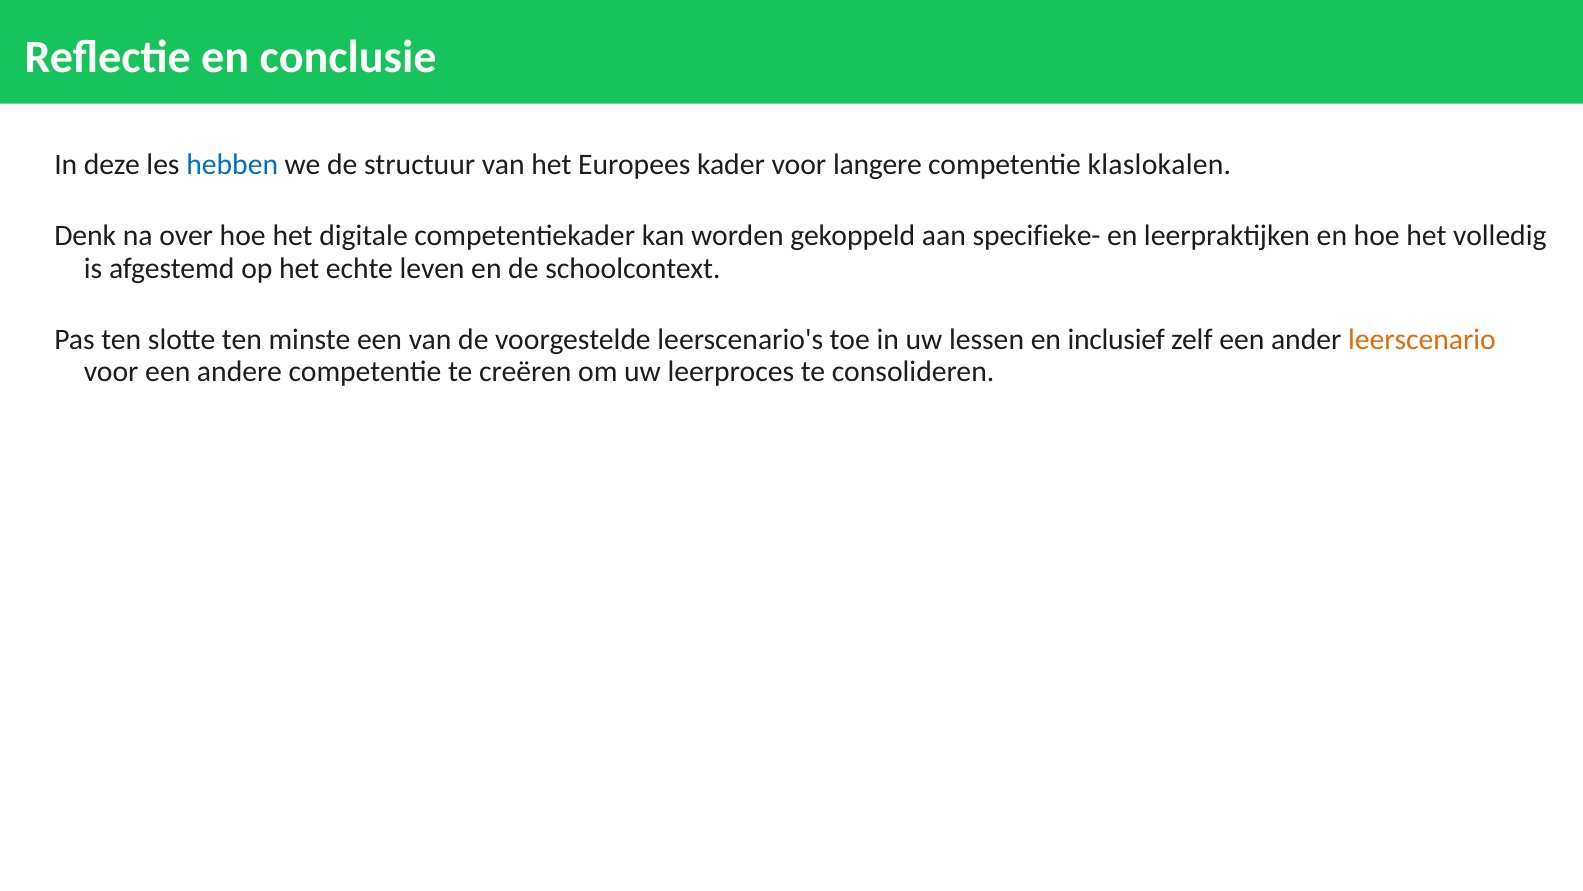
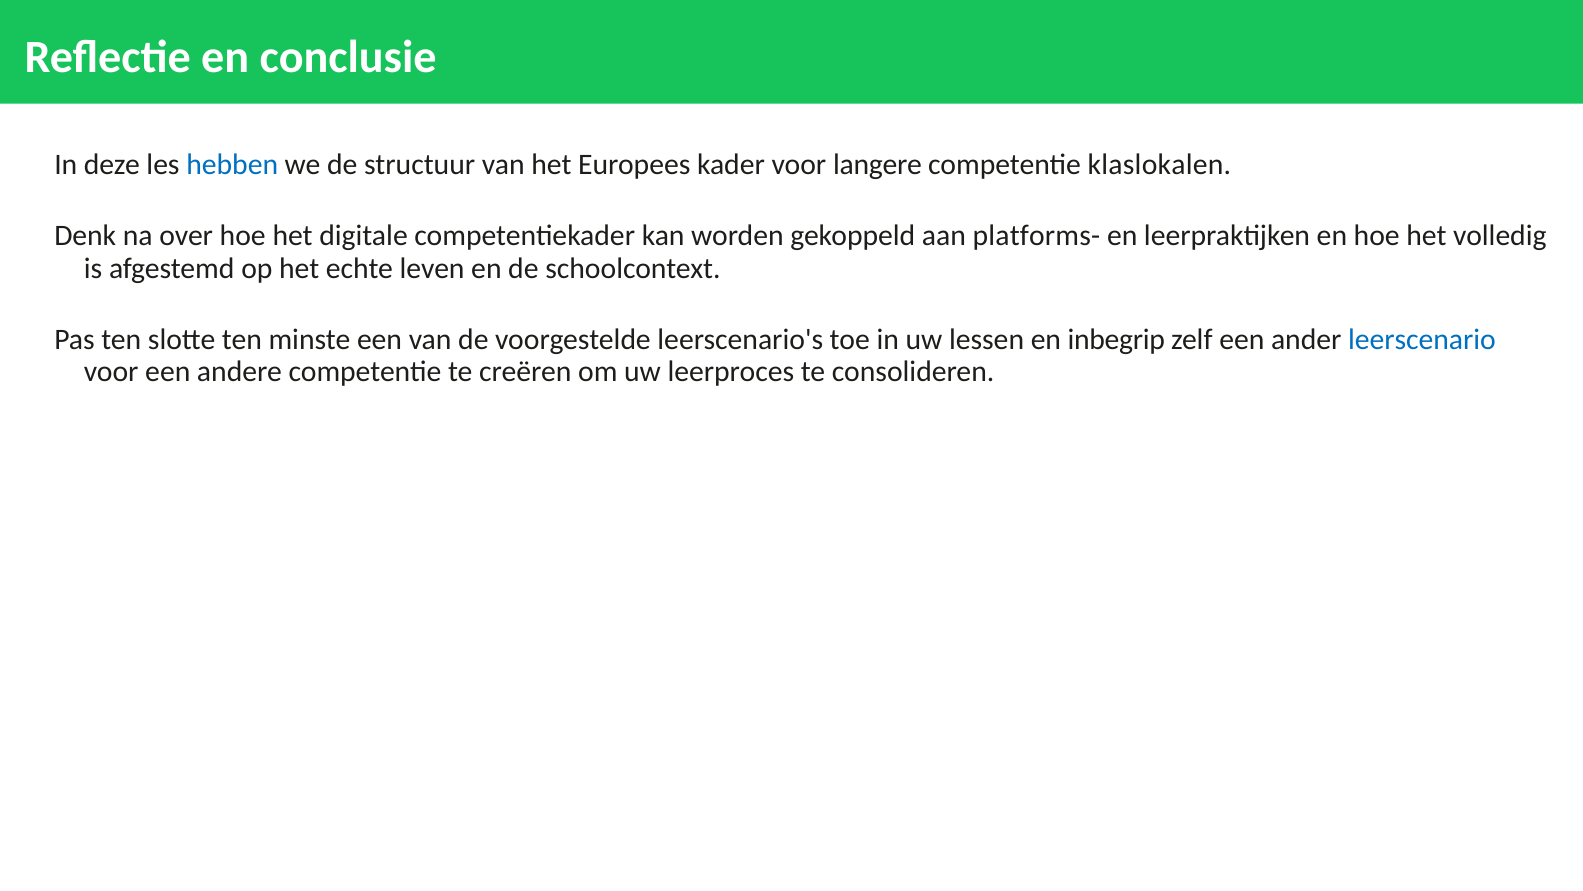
specifieke-: specifieke- -> platforms- (1036, 236)
inclusief: inclusief -> inbegrip (1116, 340)
leerscenario colour: orange -> blue (1422, 340)
